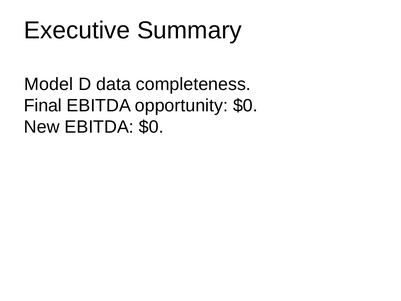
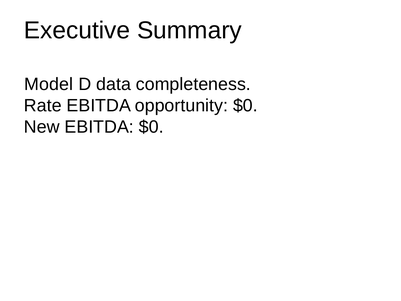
Final: Final -> Rate (43, 105)
